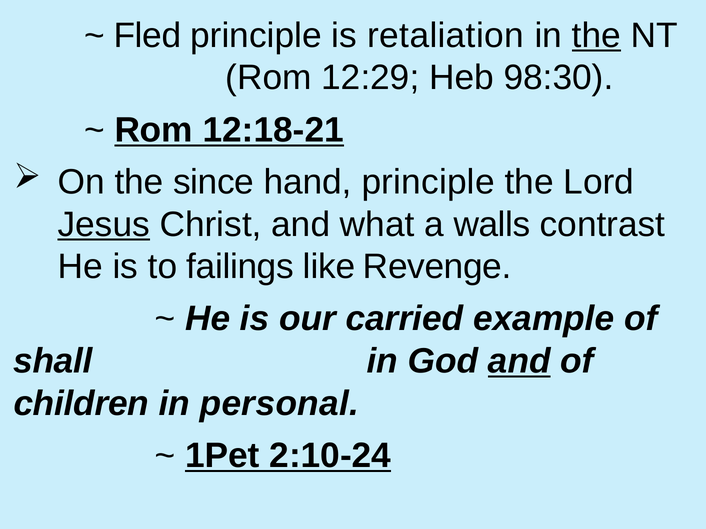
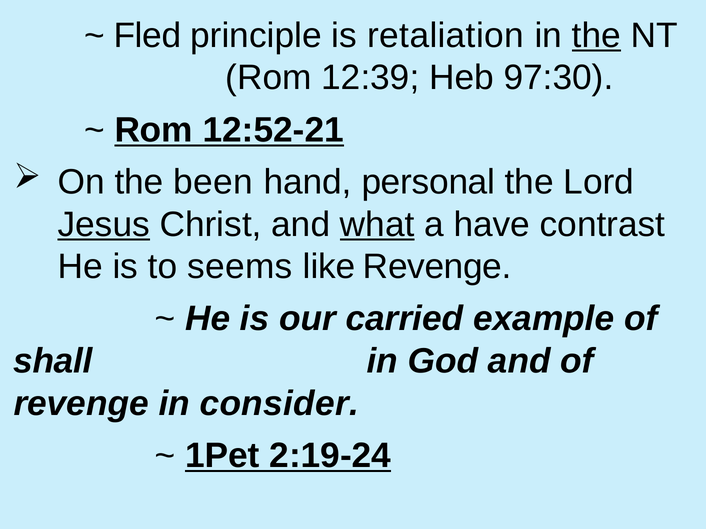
12:29: 12:29 -> 12:39 (370, 78)
98:30: 98:30 -> 97:30 (559, 78)
12:18-21: 12:18-21 -> 12:52-21 (273, 130)
since: since -> been (213, 182)
hand principle: principle -> personal (428, 182)
what underline: none -> present (377, 225)
walls: walls -> have (492, 225)
failings: failings -> seems (240, 267)
and underline: present -> none (519, 362)
children: children -> revenge (81, 404)
personal: personal -> consider (279, 404)
2:10-24: 2:10-24 -> 2:19-24 (330, 456)
